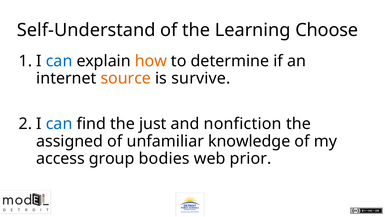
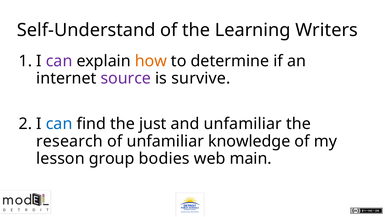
Choose: Choose -> Writers (327, 30)
can colour: blue -> purple (59, 61)
source colour: orange -> purple (126, 78)
and nonfiction: nonfiction -> unfamiliar (243, 124)
assigned: assigned -> research (70, 141)
access: access -> lesson (60, 158)
prior: prior -> main (251, 158)
